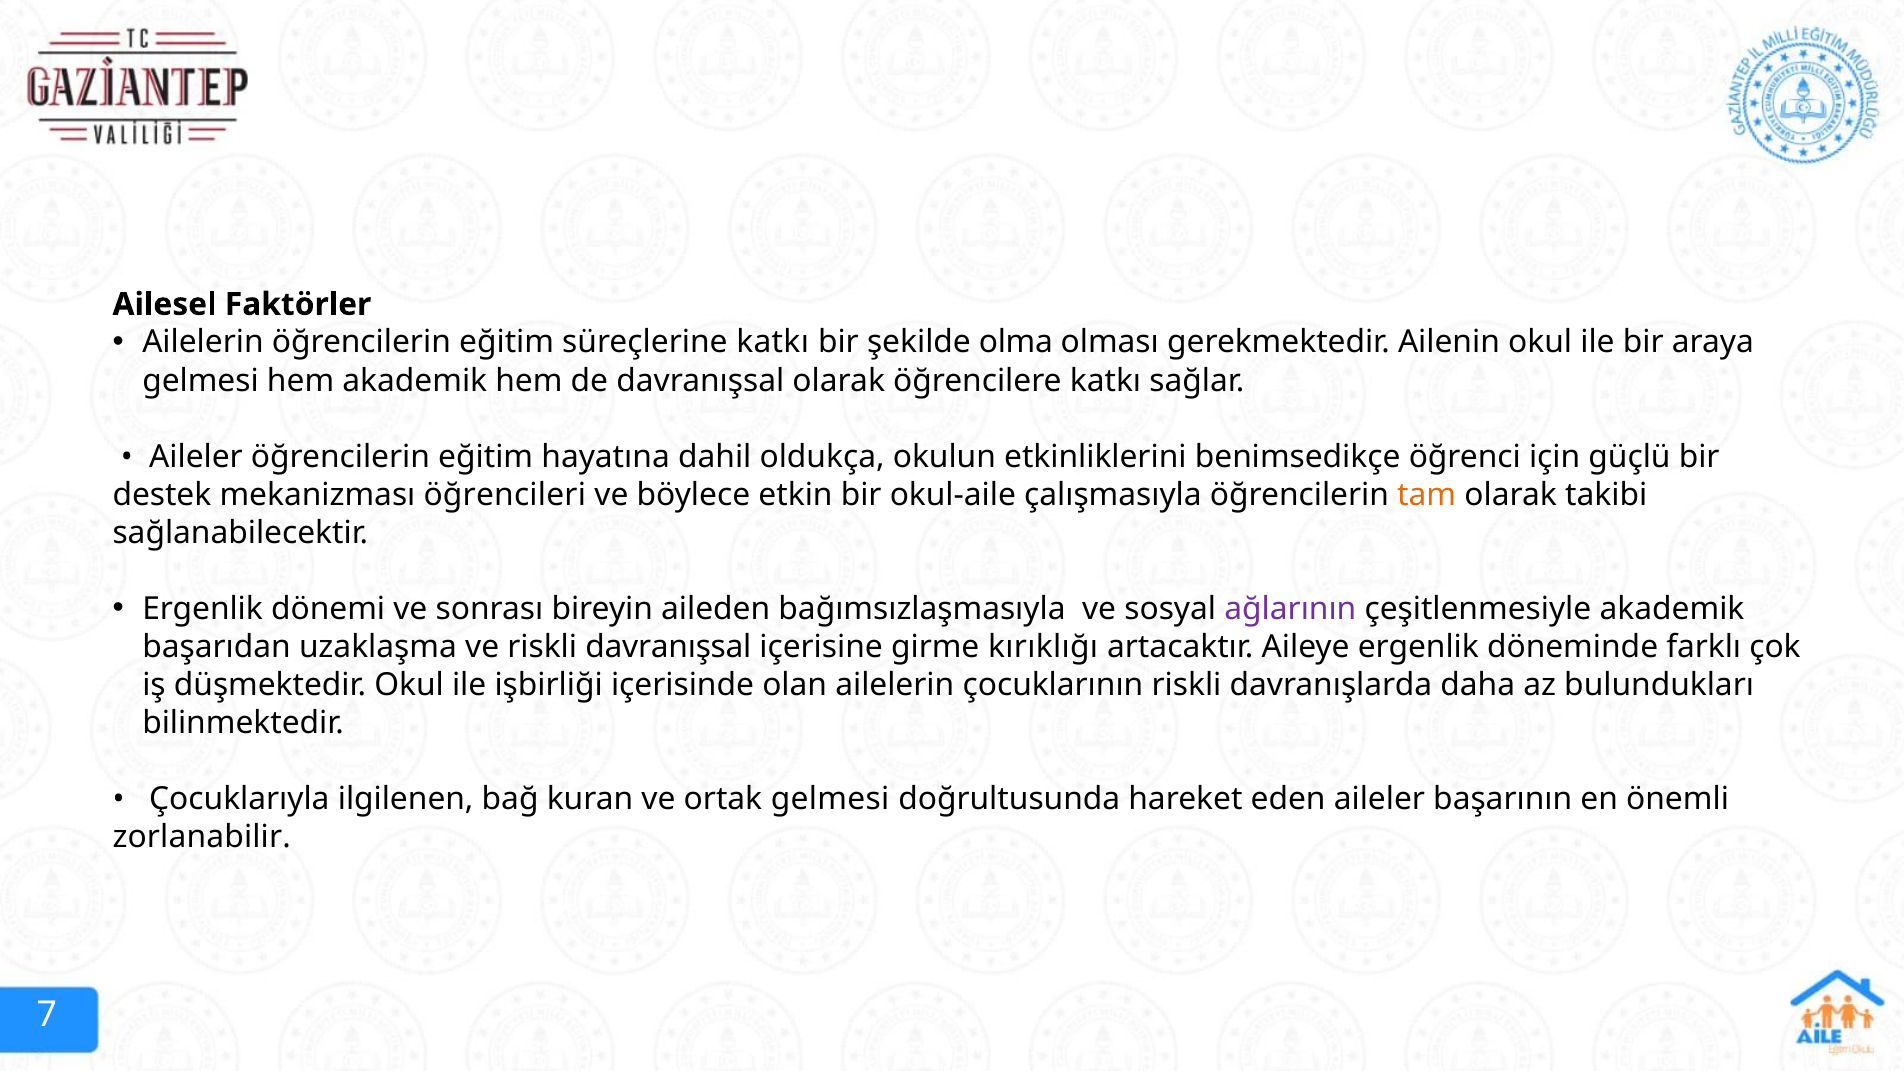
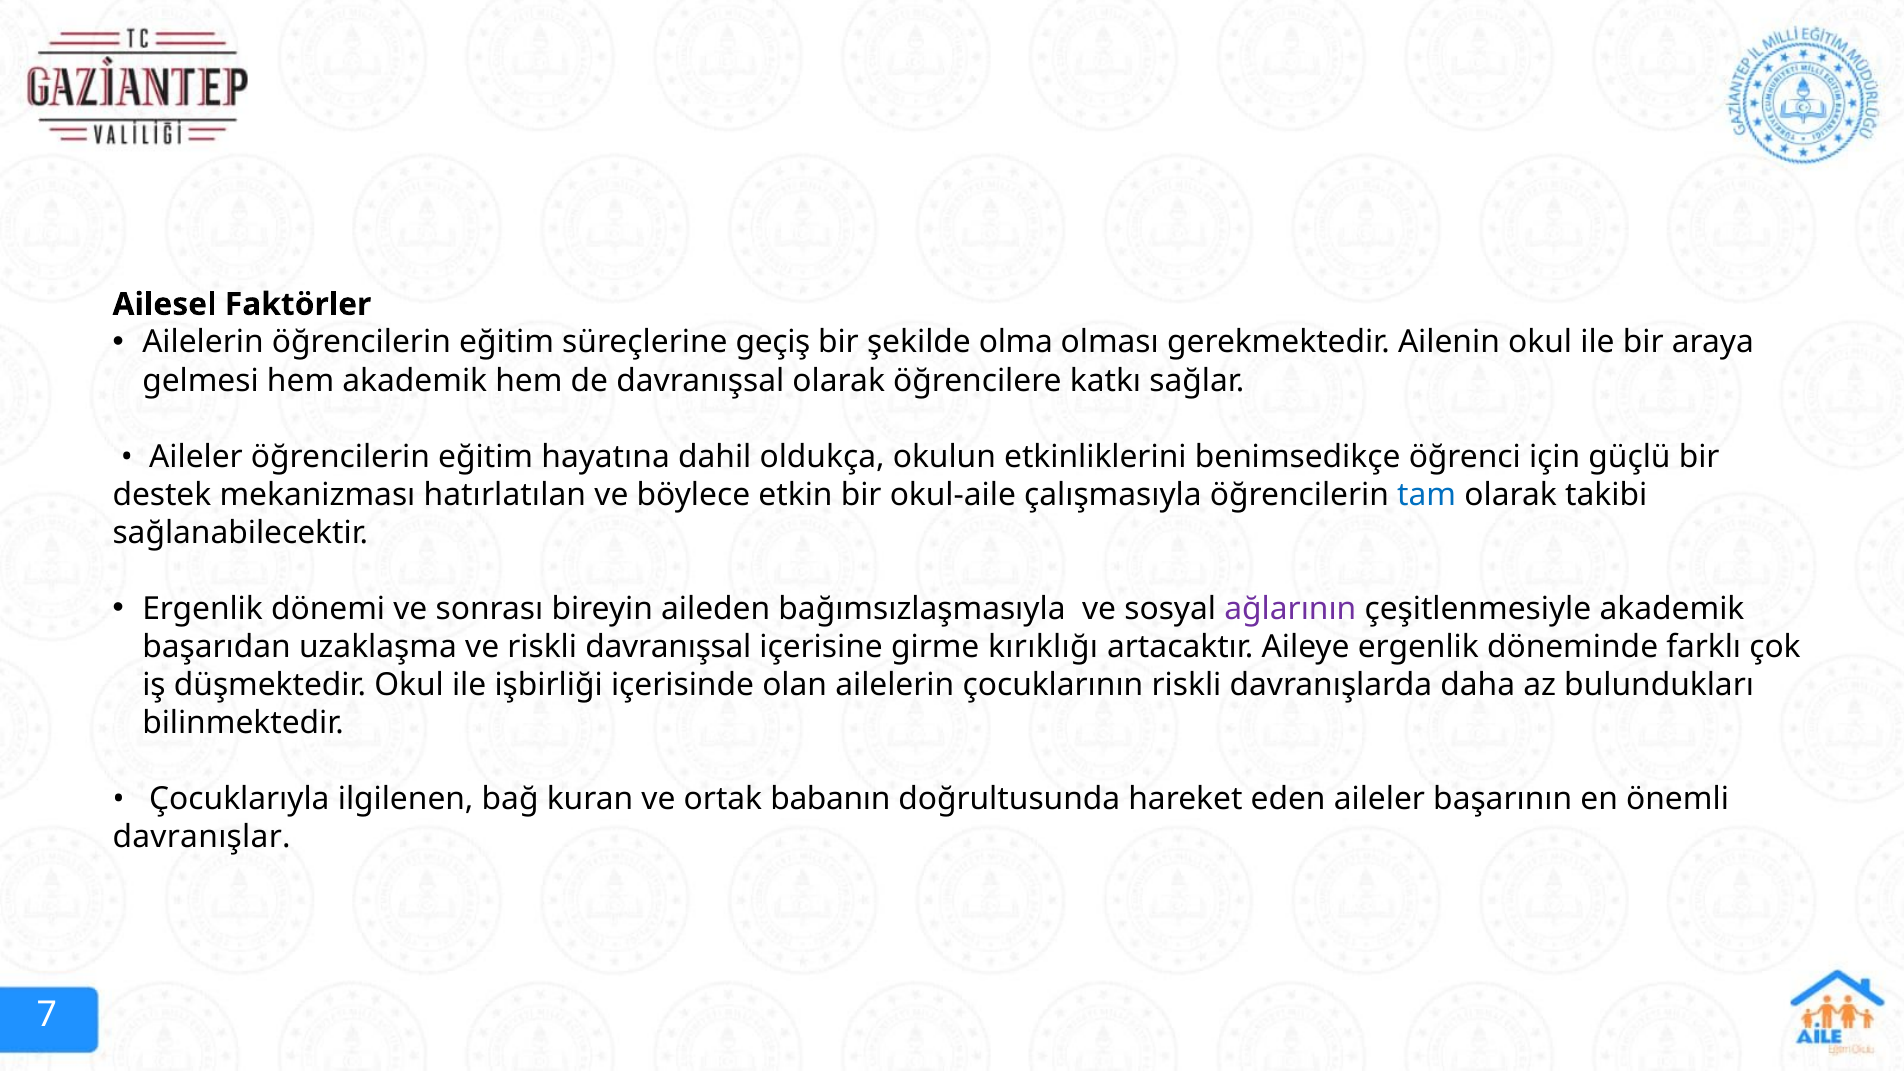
süreçlerine katkı: katkı -> geçiş (773, 342)
öğrencileri: öğrencileri -> hatırlatılan (505, 495)
tam colour: orange -> blue (1427, 495)
ortak gelmesi: gelmesi -> babanın (830, 799)
zorlanabilir: zorlanabilir -> davranışlar (202, 838)
